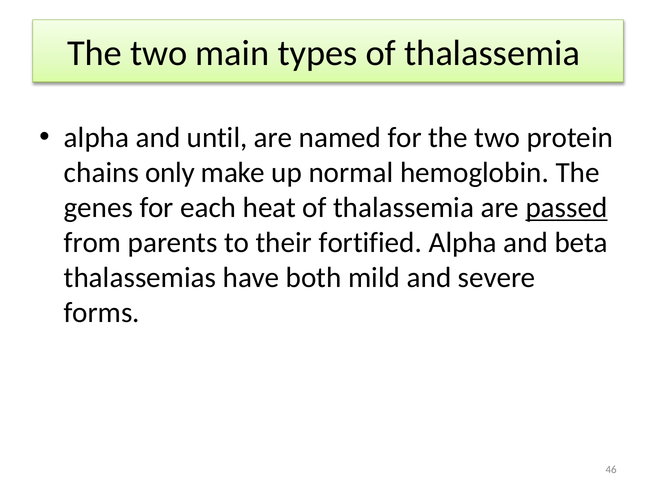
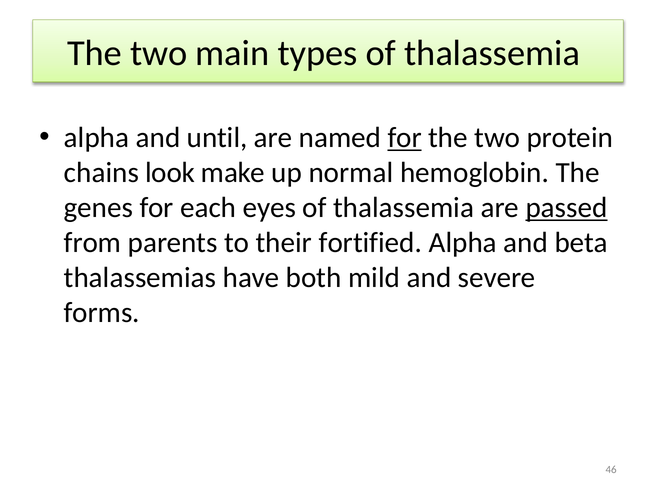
for underline: none -> present (405, 138)
only: only -> look (170, 173)
heat: heat -> eyes (269, 208)
